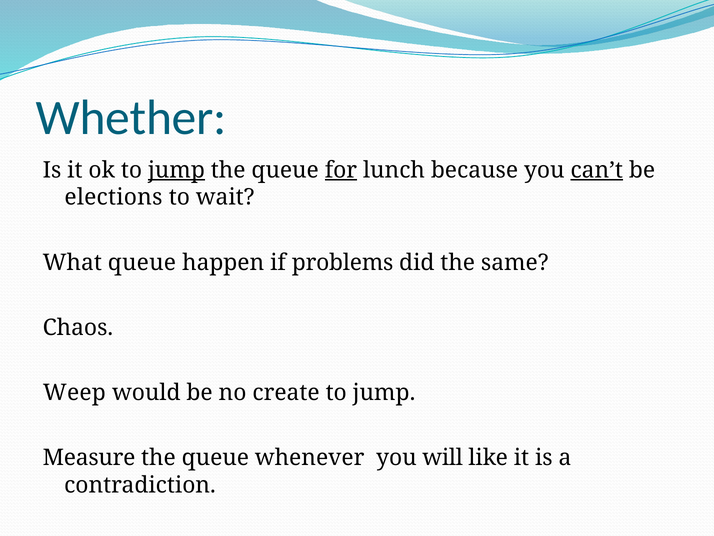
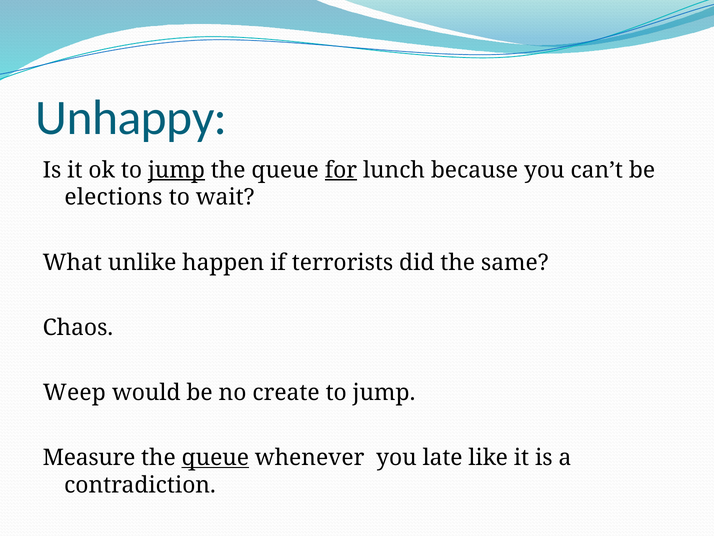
Whether: Whether -> Unhappy (131, 118)
can’t underline: present -> none (597, 170)
What queue: queue -> unlike (142, 262)
problems: problems -> terrorists (343, 262)
queue underline: none -> present (215, 457)
will: will -> late (443, 457)
